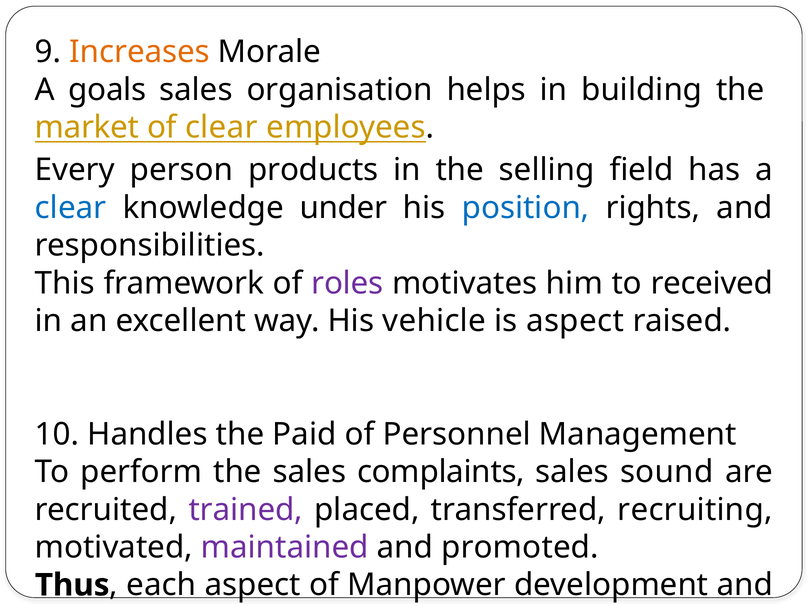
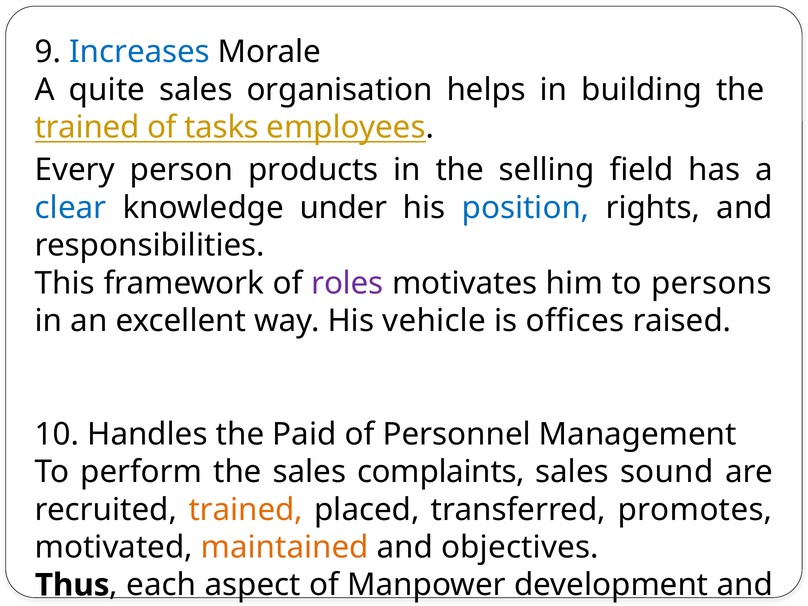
Increases colour: orange -> blue (140, 52)
goals: goals -> quite (107, 90)
market: market -> trained (87, 127)
of clear: clear -> tasks (222, 127)
received: received -> persons (711, 283)
is aspect: aspect -> offices (575, 321)
trained colour: purple -> orange (246, 510)
recruiting: recruiting -> promotes (695, 510)
maintained colour: purple -> orange (285, 547)
promoted: promoted -> objectives (520, 547)
